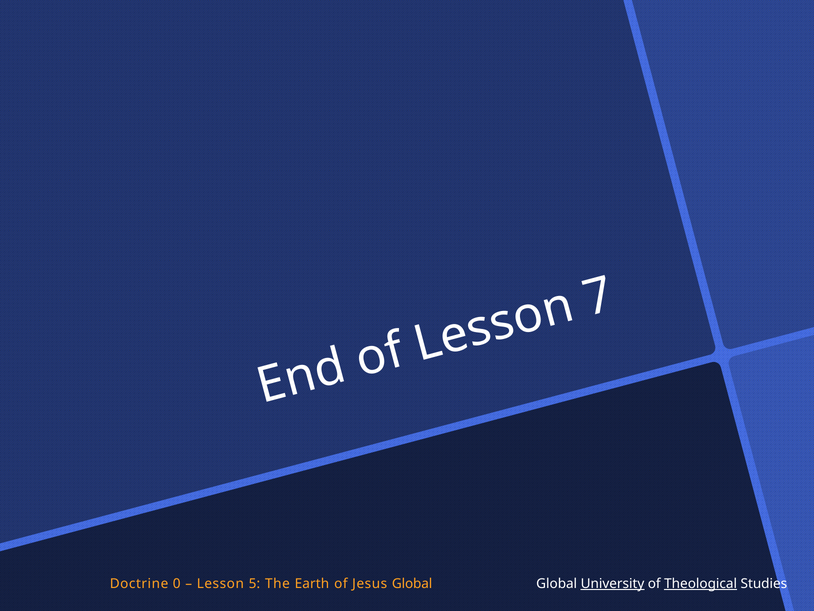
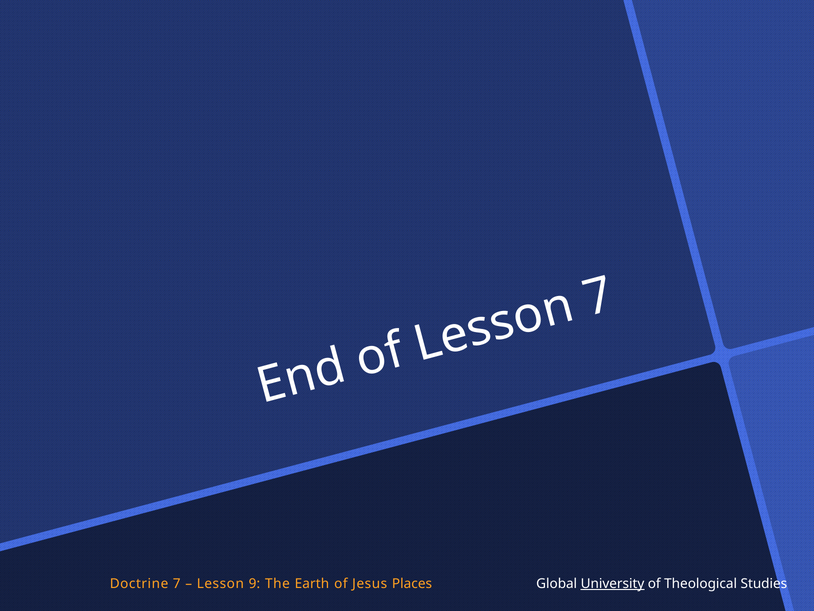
Doctrine 0: 0 -> 7 (177, 583)
5: 5 -> 9 (254, 583)
Jesus Global: Global -> Places (412, 583)
Theological underline: present -> none (701, 583)
